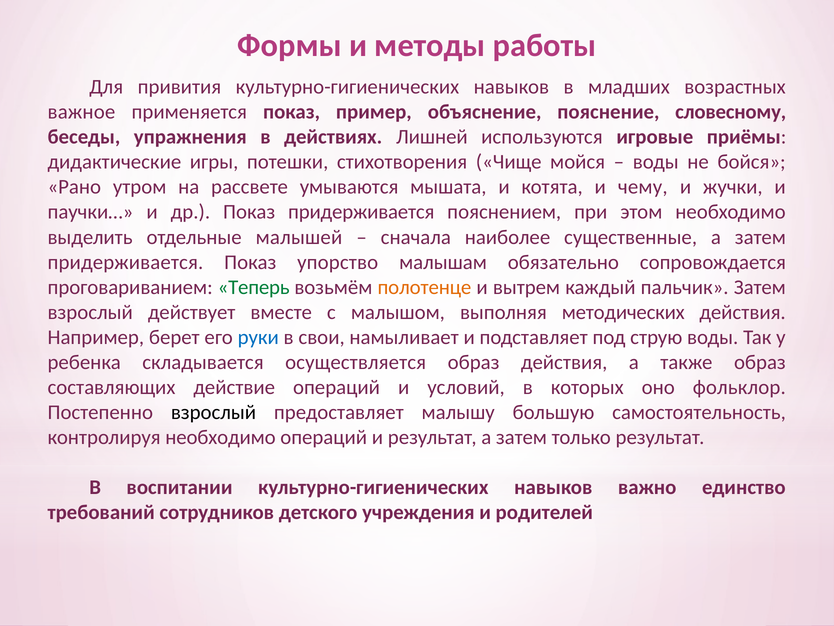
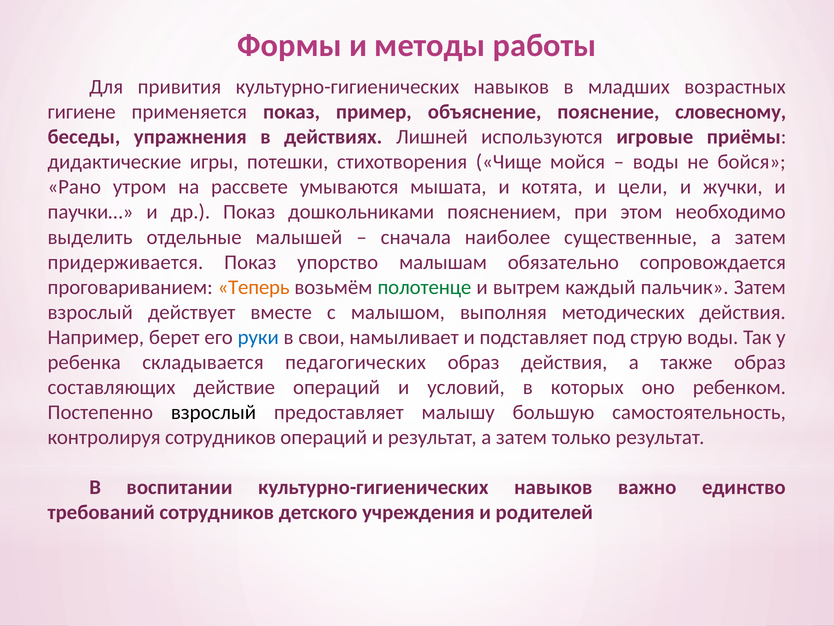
важное: важное -> гигиене (82, 112)
чему: чему -> цели (643, 187)
Показ придерживается: придерживается -> дошкольниками (361, 212)
Теперь colour: green -> orange (254, 287)
полотенце colour: orange -> green (424, 287)
осуществляется: осуществляется -> педагогических (356, 362)
фольклор: фольклор -> ребенком (739, 387)
контролируя необходимо: необходимо -> сотрудников (220, 437)
